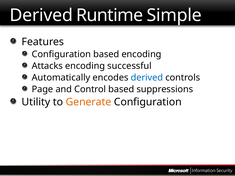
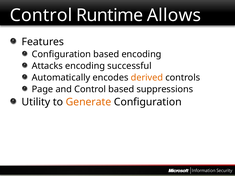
Derived: Derived -> Control (41, 15)
Simple: Simple -> Allows (174, 15)
derived colour: blue -> orange (147, 78)
